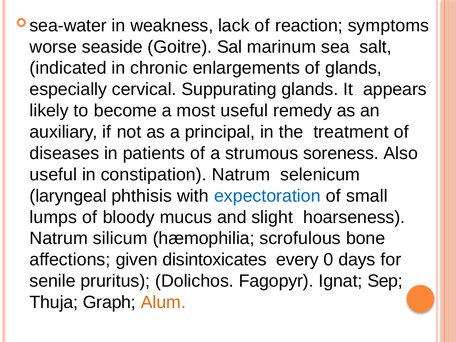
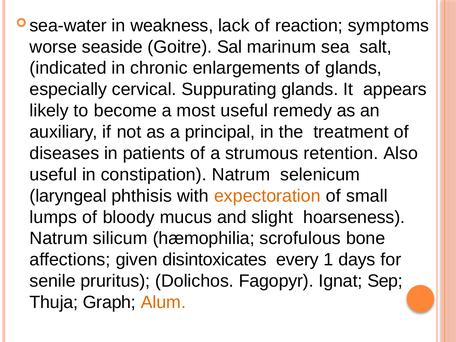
soreness: soreness -> retention (341, 153)
expectoration colour: blue -> orange (267, 196)
0: 0 -> 1 (329, 260)
